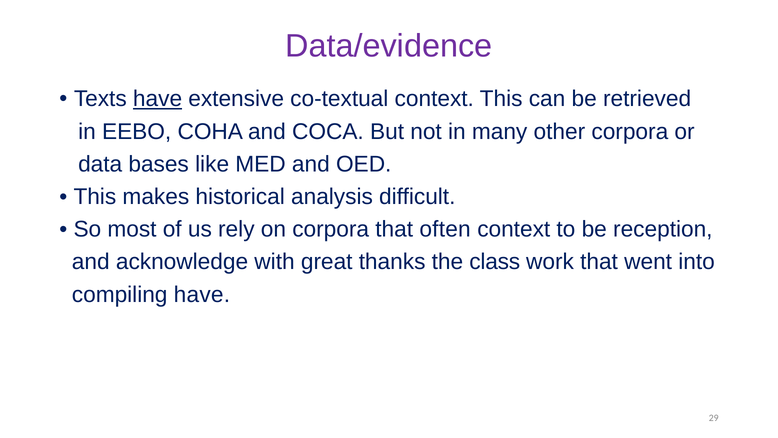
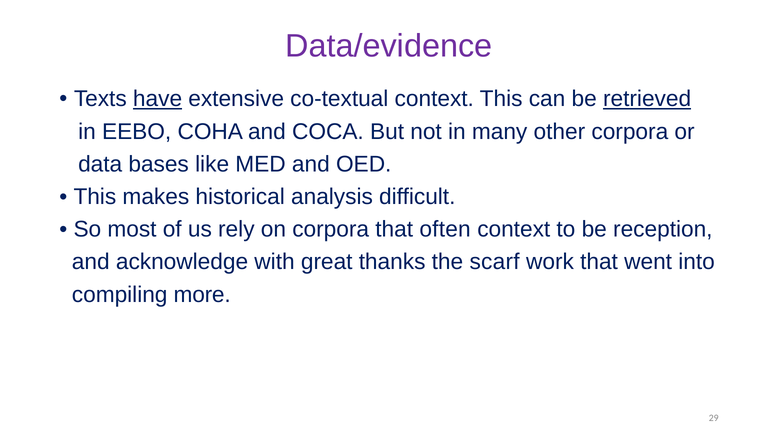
retrieved underline: none -> present (647, 99)
class: class -> scarf (495, 262)
compiling have: have -> more (202, 294)
